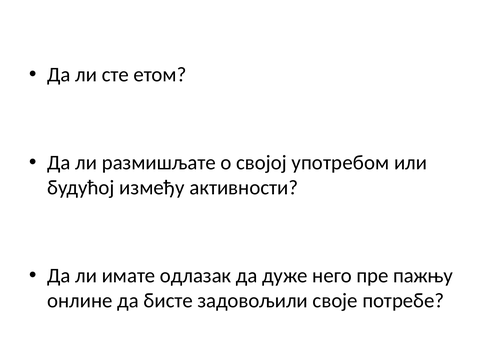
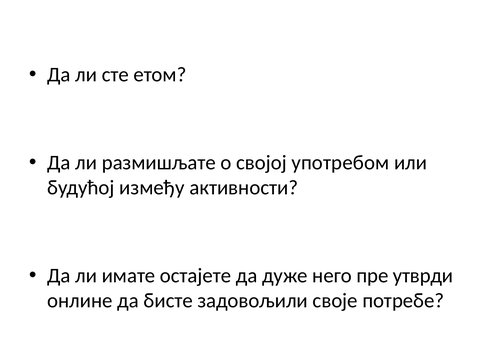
одлазак: одлазак -> остајете (196, 276)
пажњу: пажњу -> утврди (423, 276)
